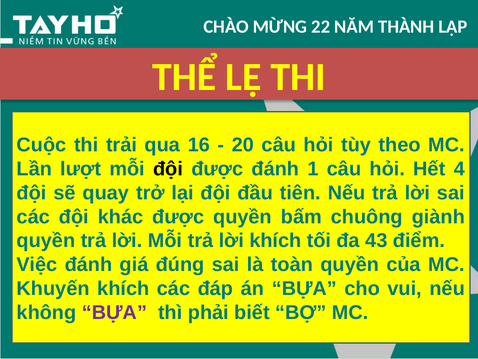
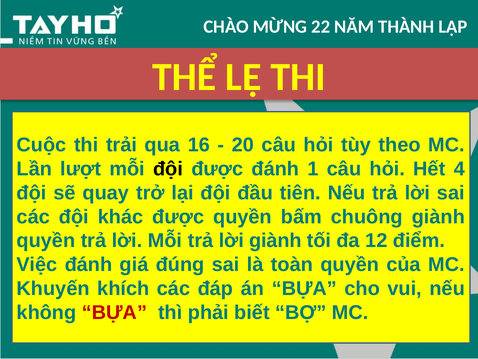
lời khích: khích -> giành (275, 240)
43: 43 -> 12 (376, 240)
BỰA colour: purple -> red (114, 312)
